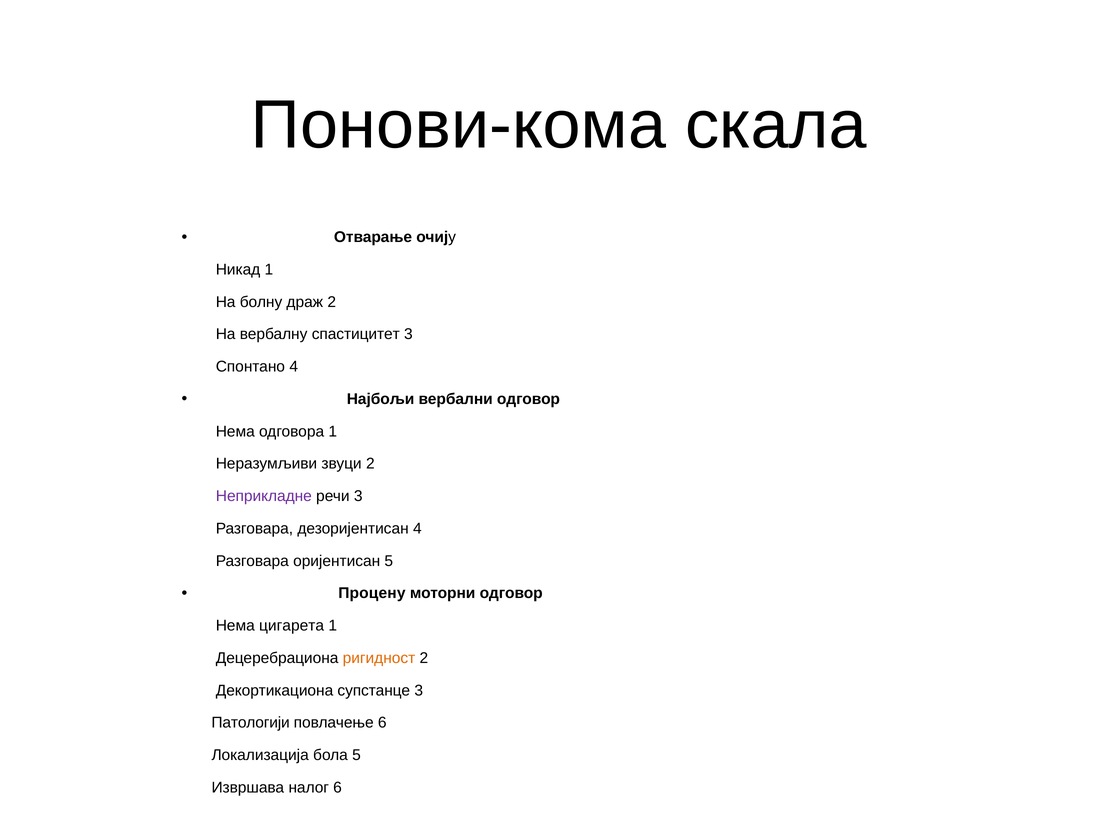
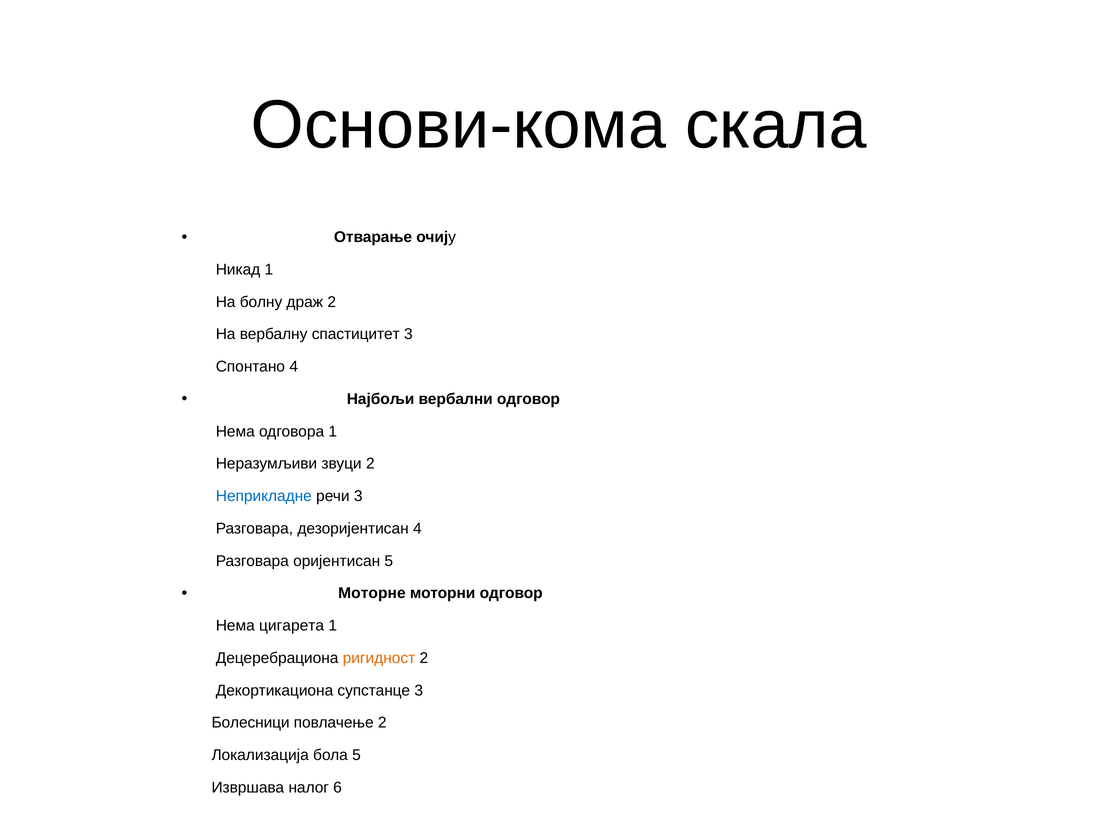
Понови-кома: Понови-кома -> Основи-кома (458, 125)
Неприкладне colour: purple -> blue (264, 496)
Процену: Процену -> Моторне (372, 593)
Патологији: Патологији -> Болесници (251, 722)
повлачење 6: 6 -> 2 (382, 722)
